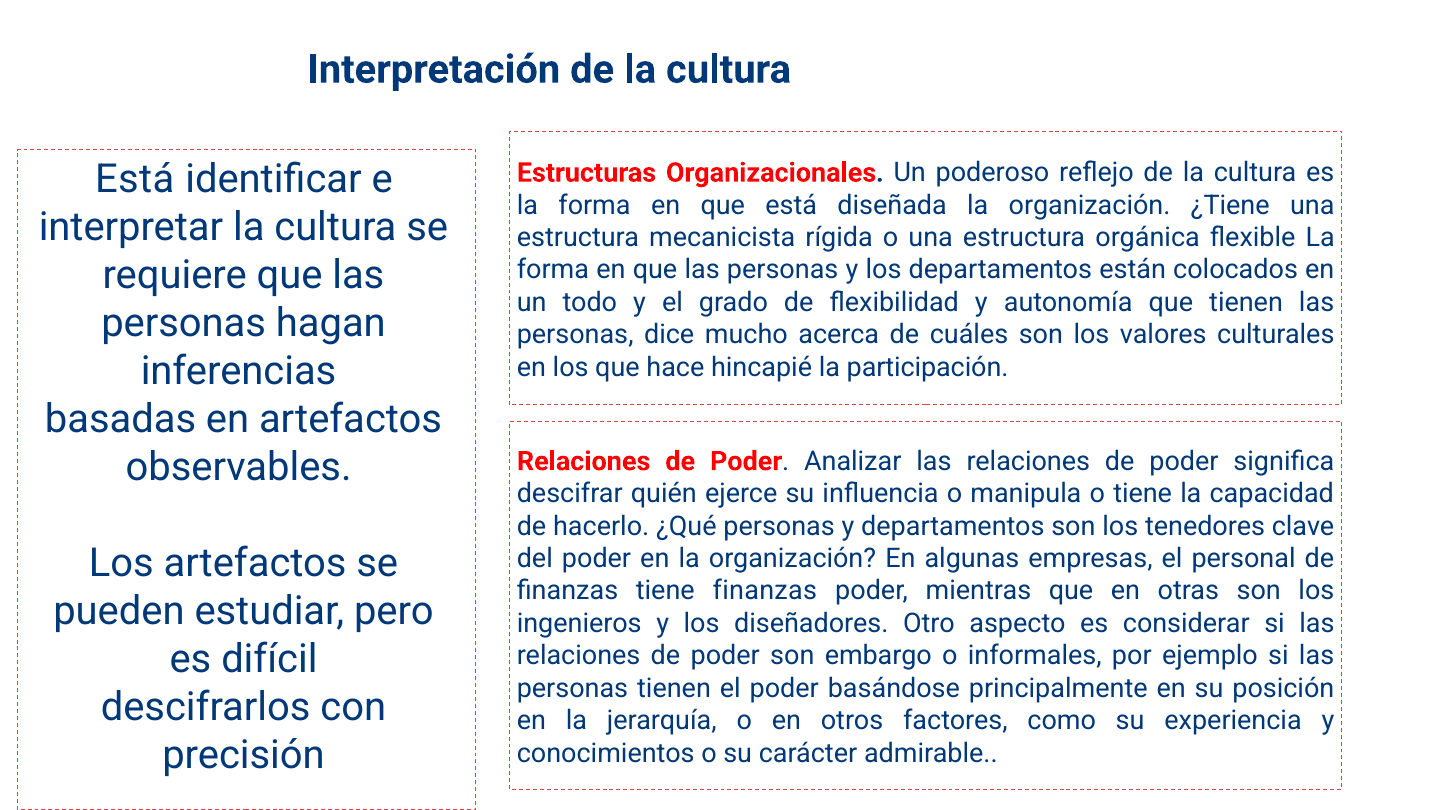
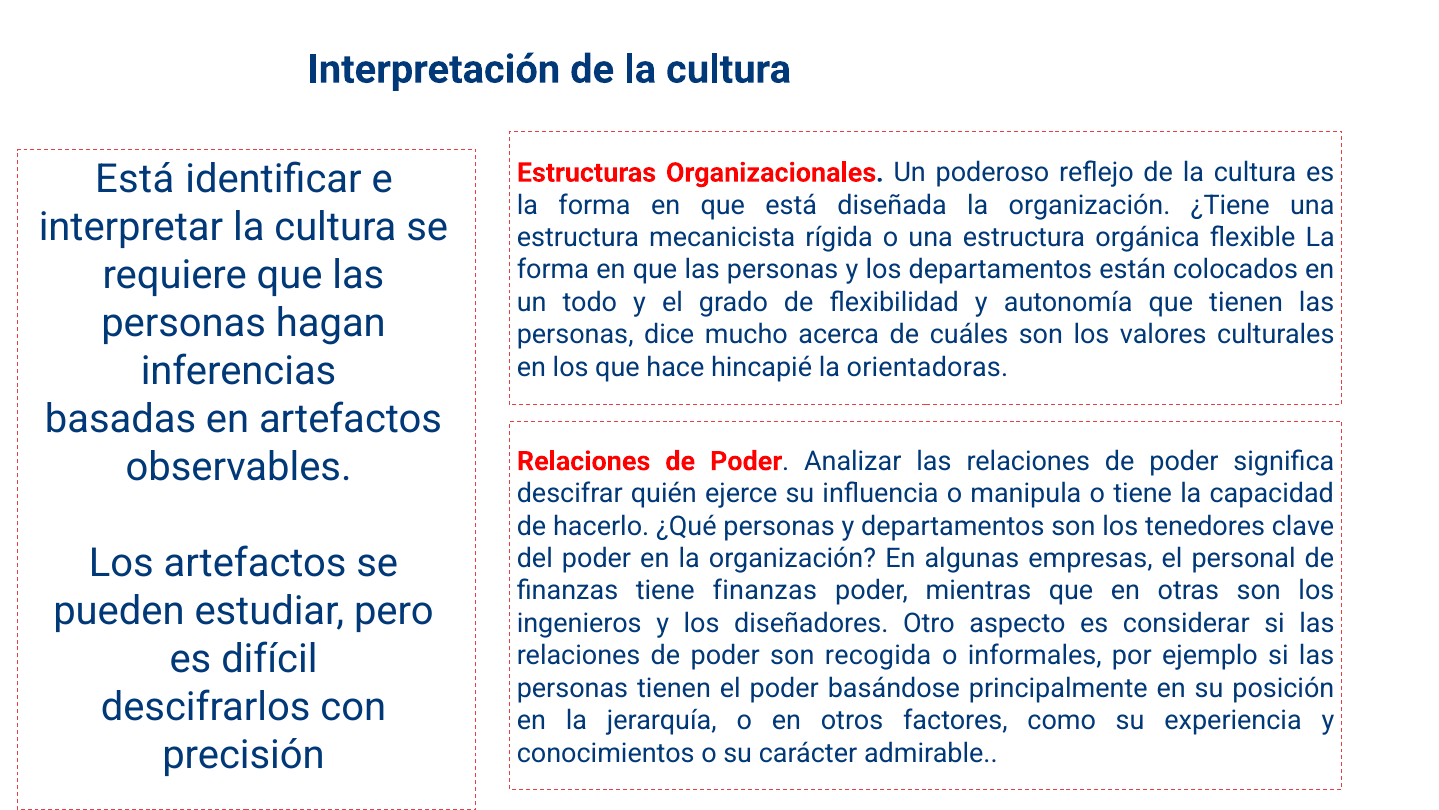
participación: participación -> orientadoras (927, 367)
embargo: embargo -> recogida (878, 655)
